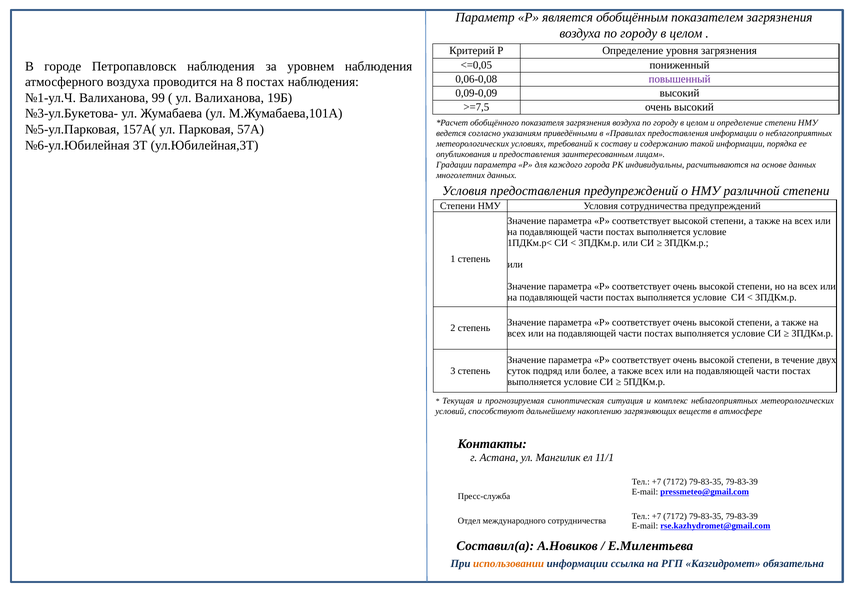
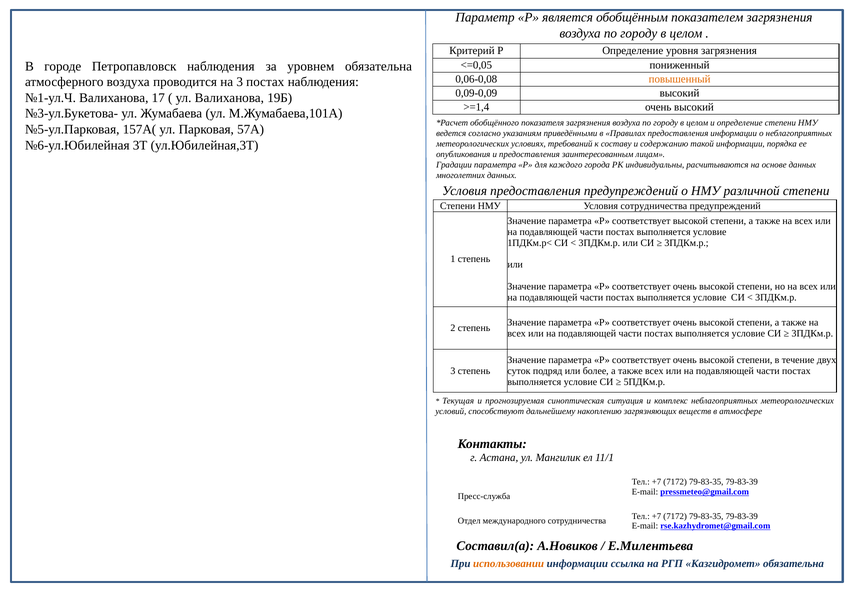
уровнем наблюдения: наблюдения -> обязательна (379, 66)
повышенный colour: purple -> orange (680, 79)
на 8: 8 -> 3 (240, 82)
99: 99 -> 17 (158, 98)
>=7,5: >=7,5 -> >=1,4 (476, 107)
